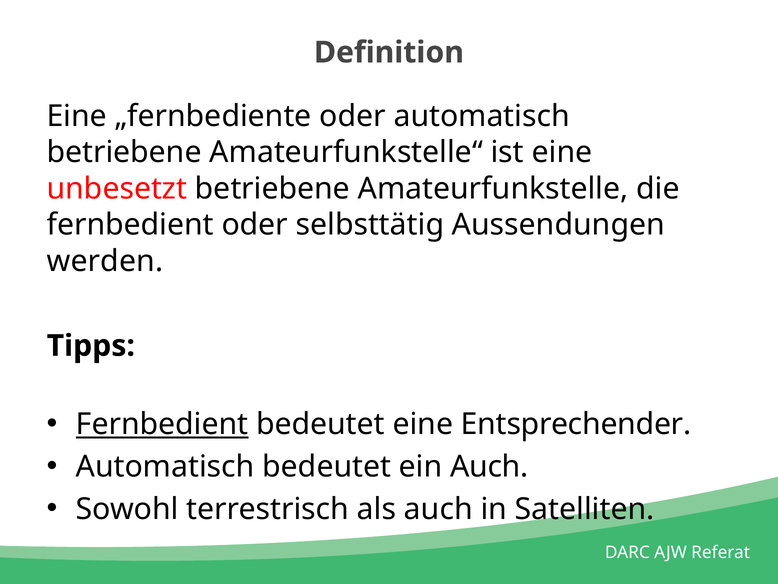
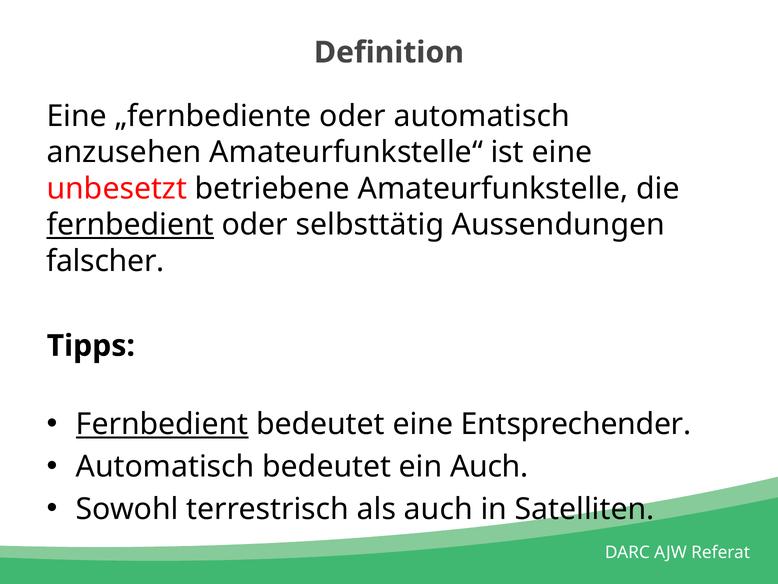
betriebene: betriebene -> anzusehen (124, 152)
fernbedient underline: none -> present (130, 225)
werden: werden -> falscher (105, 261)
